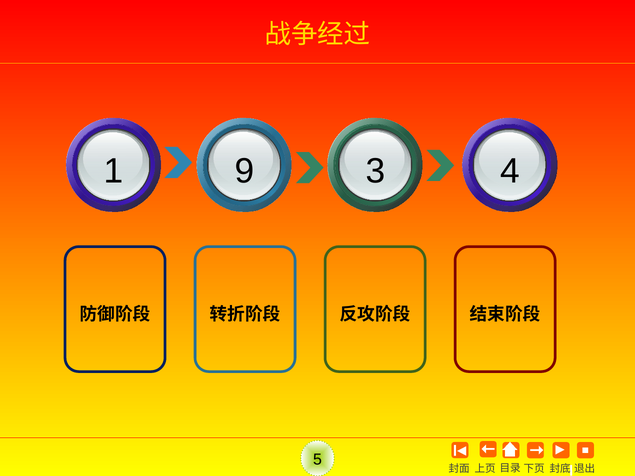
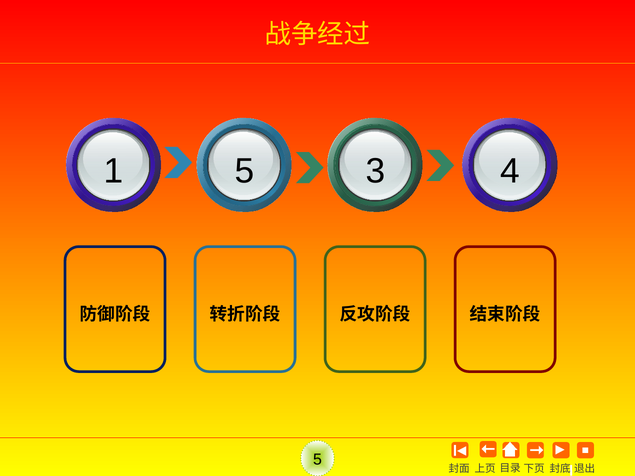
1 9: 9 -> 5 (245, 171)
